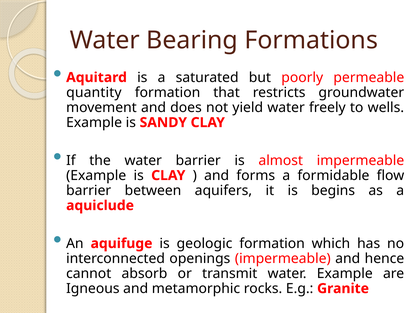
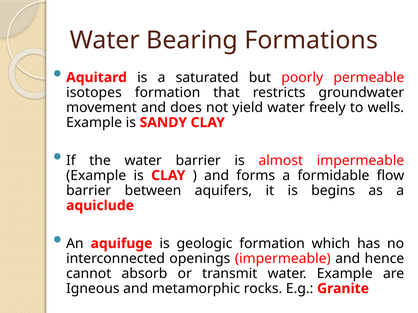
quantity: quantity -> isotopes (94, 93)
